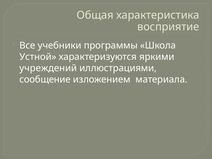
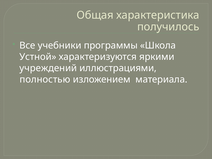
восприятие: восприятие -> получилось (168, 27)
сообщение: сообщение -> полностью (45, 79)
